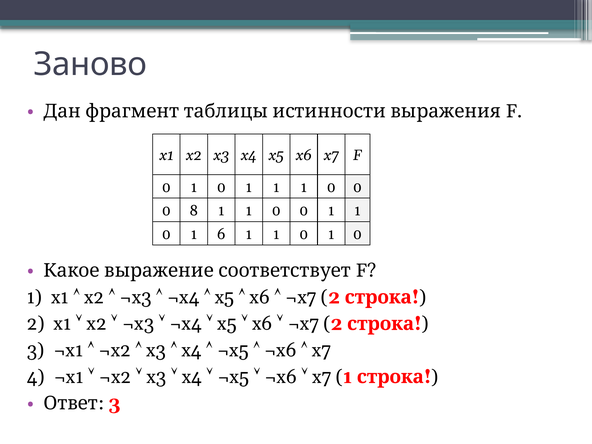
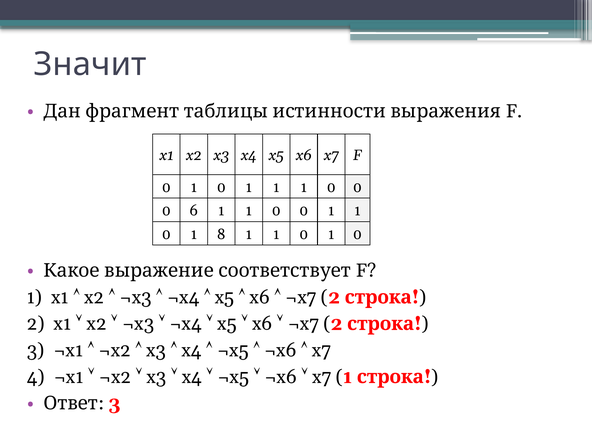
Заново: Заново -> Значит (90, 64)
8: 8 -> 6 (194, 211)
6: 6 -> 8 (221, 234)
